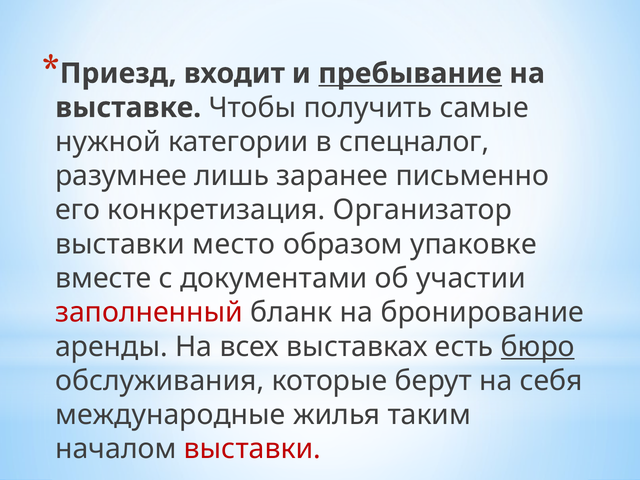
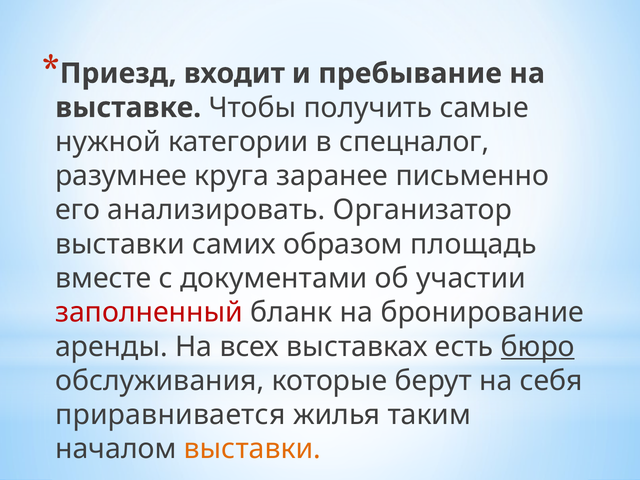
пребывание underline: present -> none (410, 73)
лишь: лишь -> круга (232, 176)
конкретизация: конкретизация -> анализировать (216, 210)
место: место -> самих (234, 244)
упаковке: упаковке -> площадь (473, 244)
международные: международные -> приравнивается (170, 415)
выставки colour: red -> orange (252, 449)
